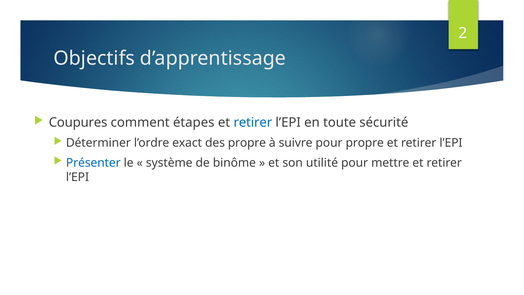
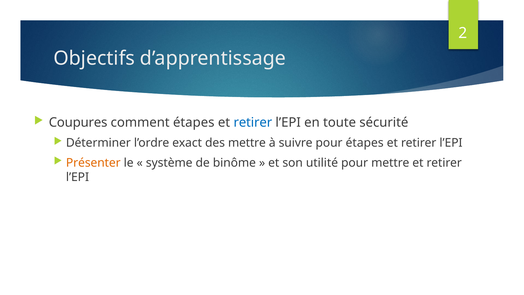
des propre: propre -> mettre (247, 143)
pour propre: propre -> étapes (365, 143)
Présenter colour: blue -> orange (93, 163)
